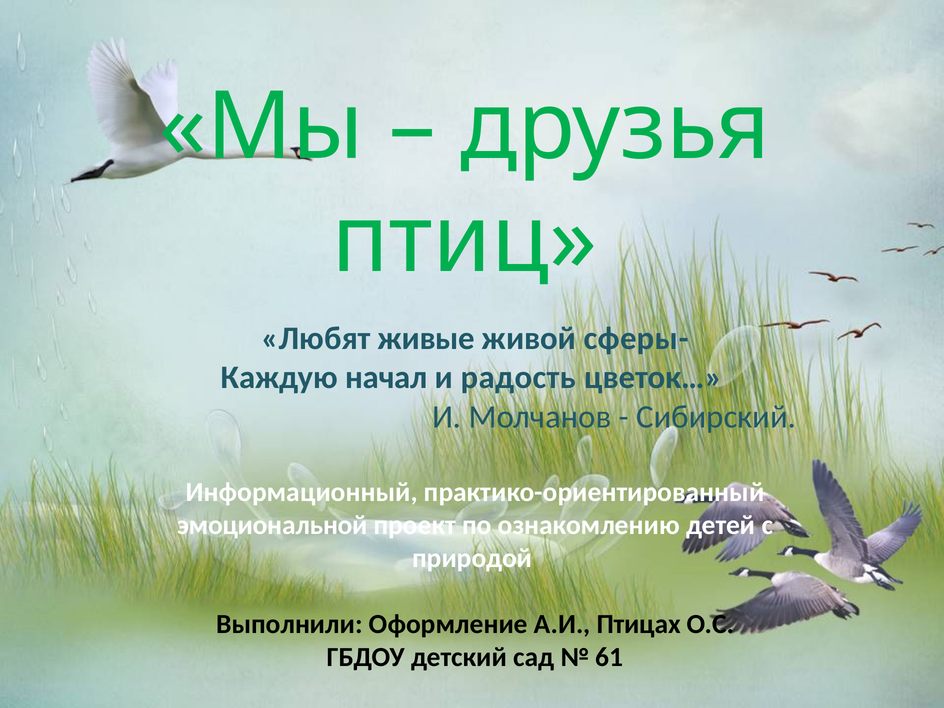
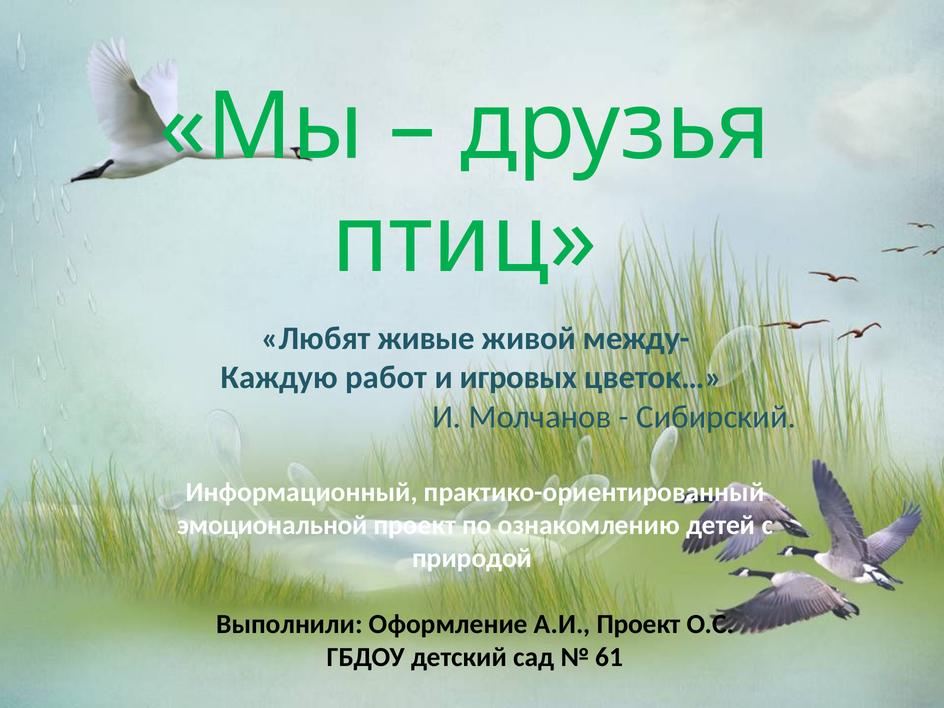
сферы-: сферы- -> между- (636, 338)
начал: начал -> работ (386, 378)
радость: радость -> игровых (519, 378)
А.И Птицах: Птицах -> Проект (639, 624)
